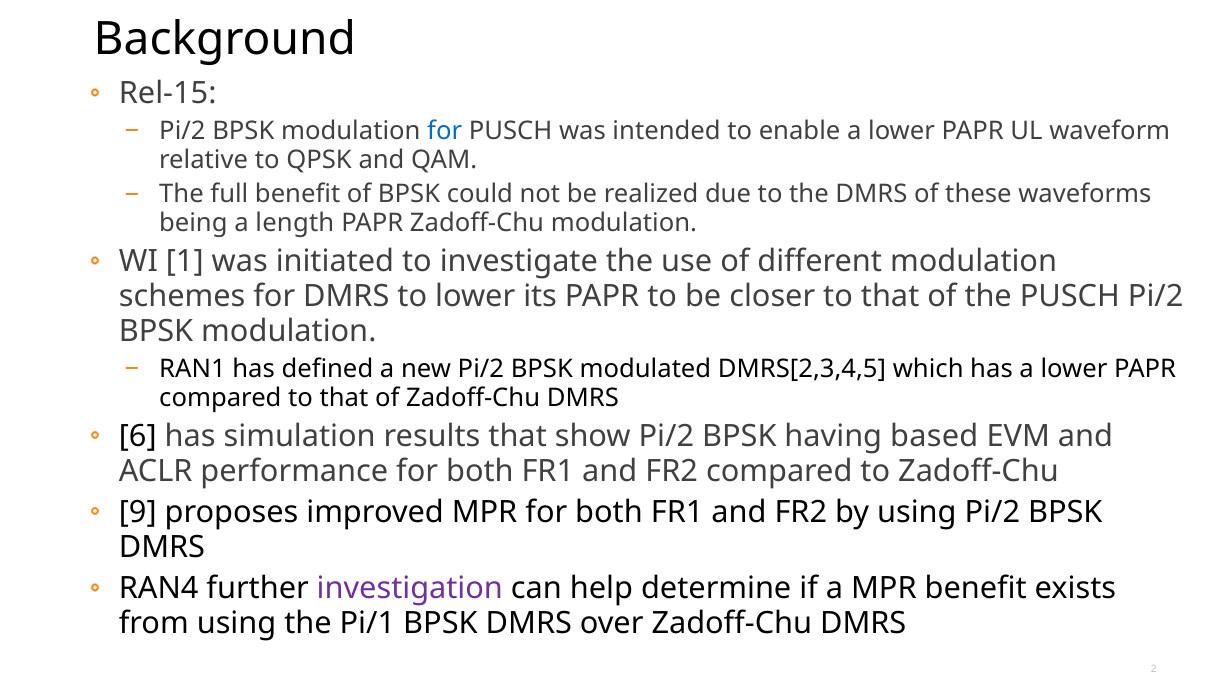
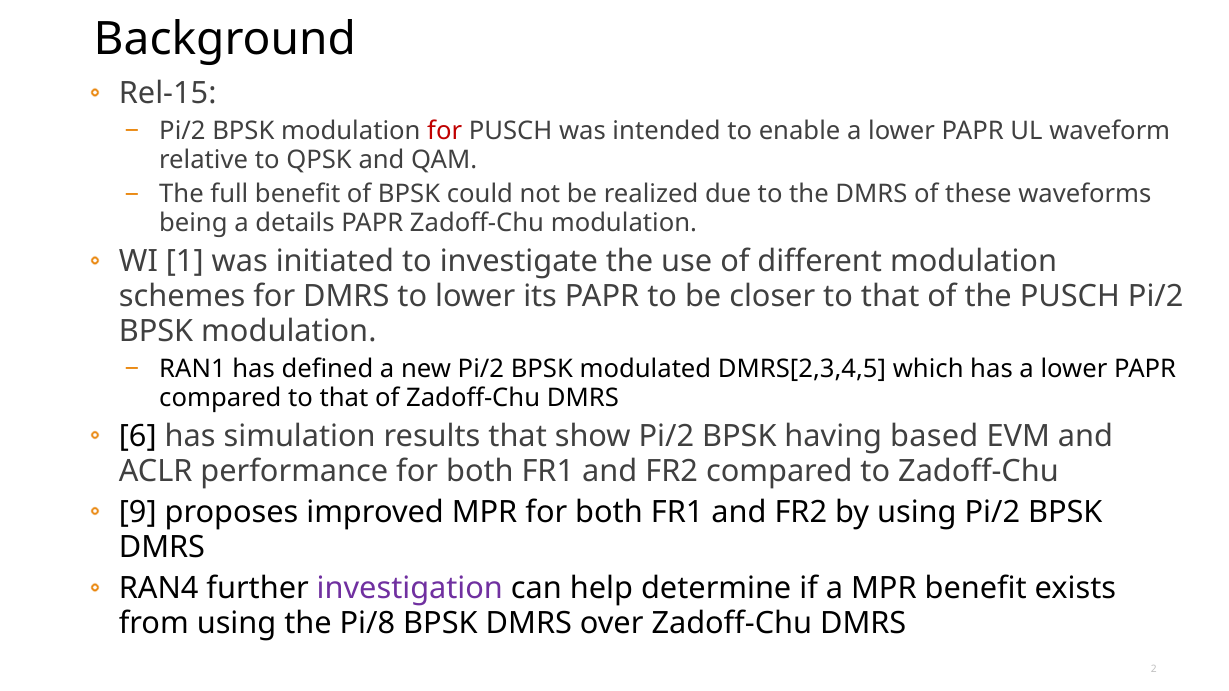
for colour: blue -> red (445, 131)
length: length -> details (295, 224)
Pi/1: Pi/1 -> Pi/8 (367, 624)
